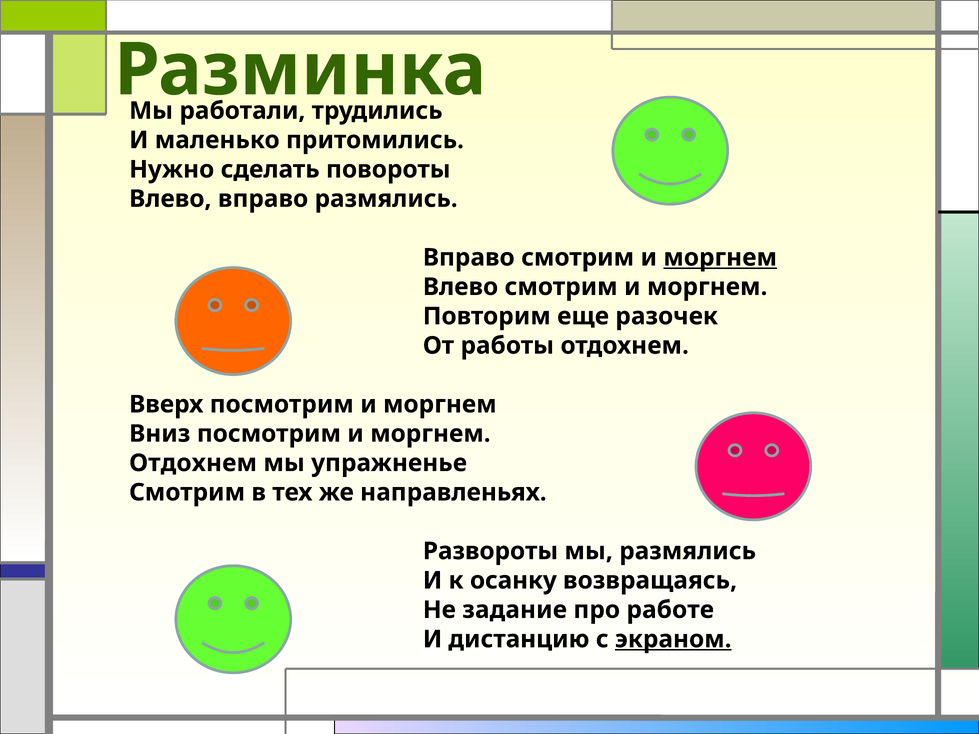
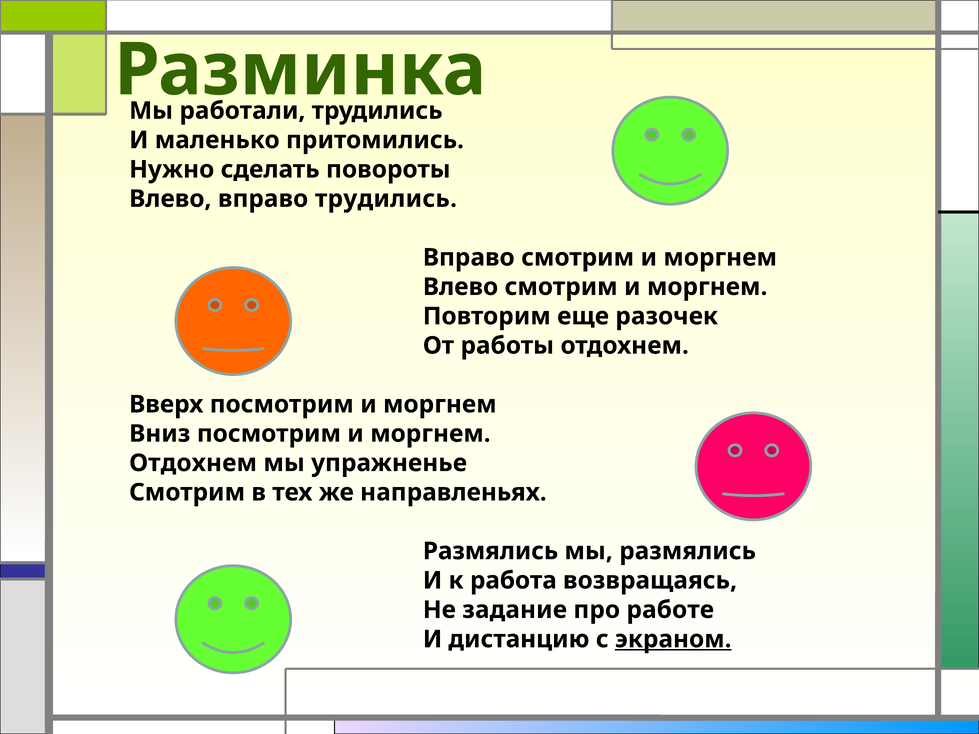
вправо размялись: размялись -> трудились (386, 199)
моргнем underline: present -> none (720, 258)
Развороты: Развороты -> Размялись (491, 551)
осанку: осанку -> работа (513, 581)
